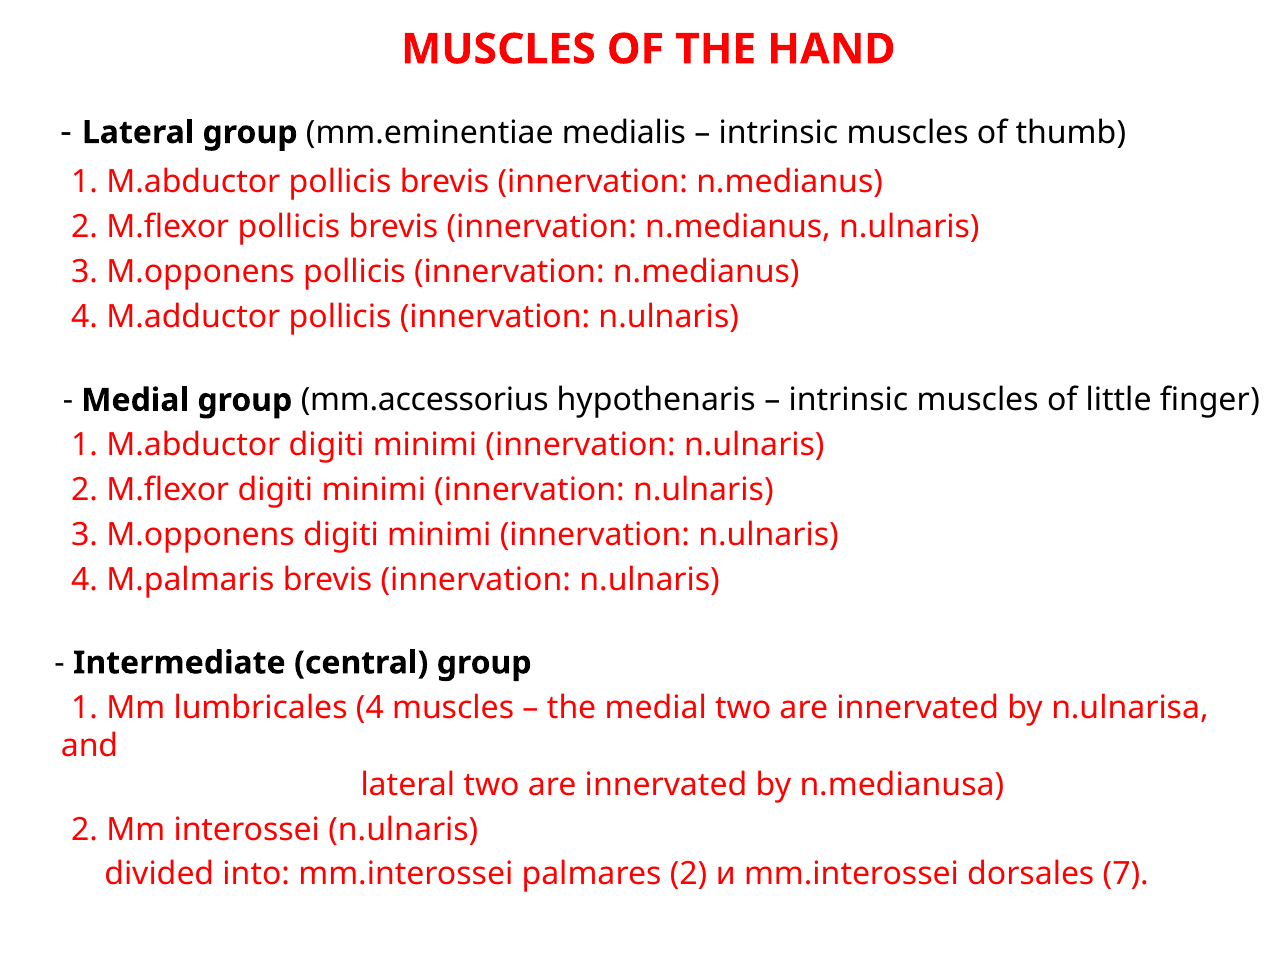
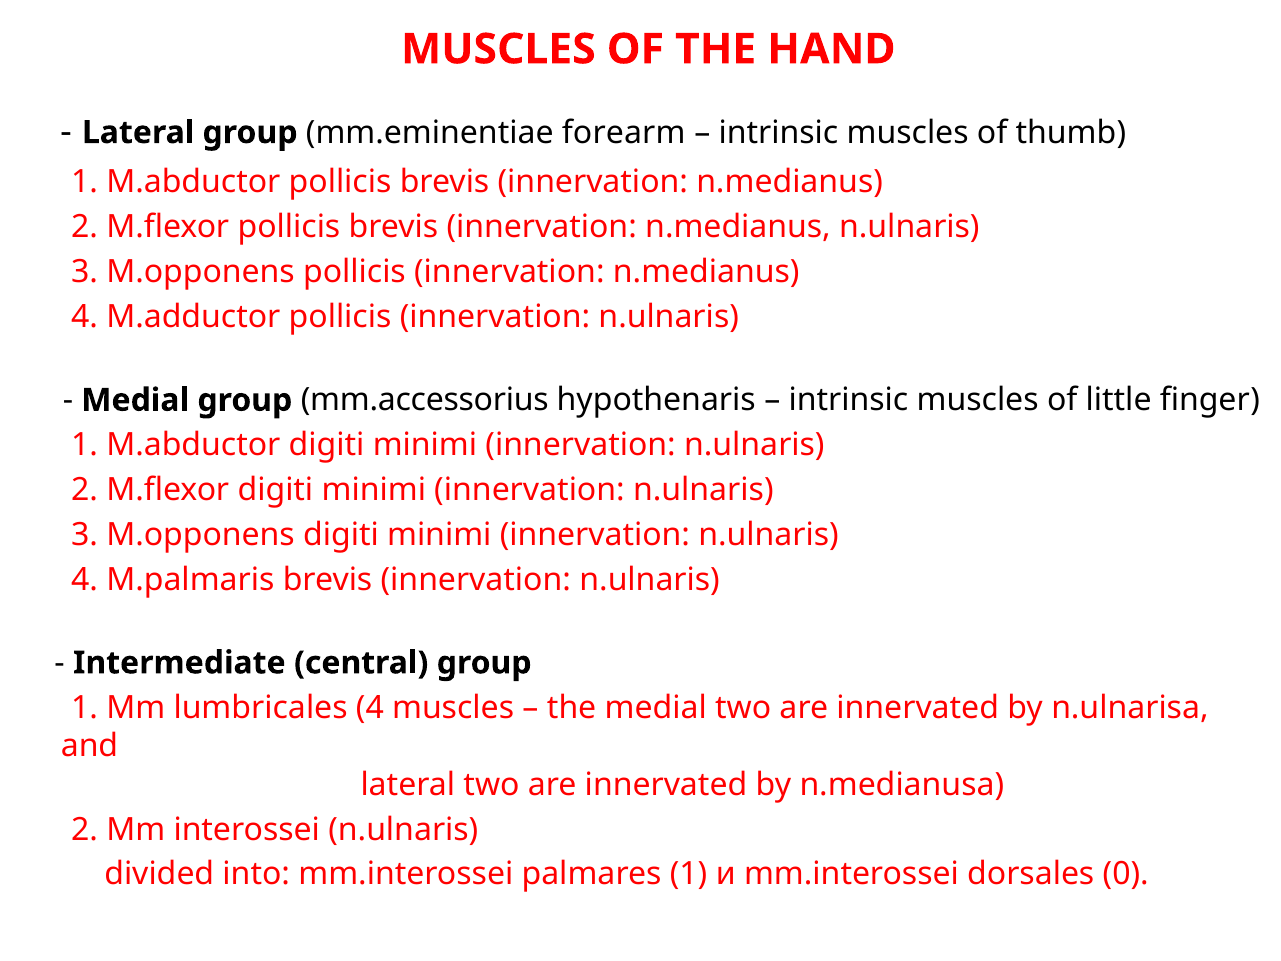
medialis: medialis -> forearm (624, 133)
palmares 2: 2 -> 1 (689, 874)
7: 7 -> 0 (1126, 874)
